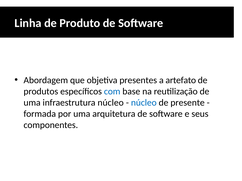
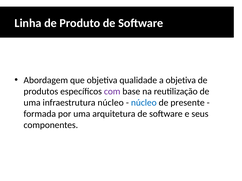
presentes: presentes -> qualidade (138, 80)
a artefato: artefato -> objetiva (181, 80)
com colour: blue -> purple (112, 92)
